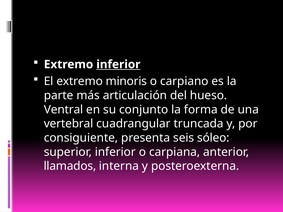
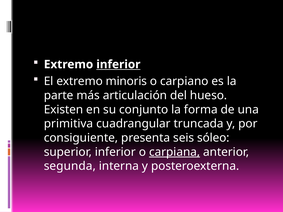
Ventral: Ventral -> Existen (63, 110)
vertebral: vertebral -> primitiva (69, 124)
carpiana underline: none -> present (175, 152)
llamados: llamados -> segunda (70, 166)
